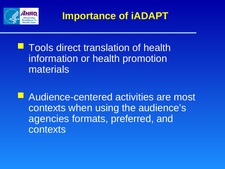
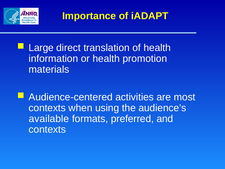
Tools: Tools -> Large (41, 48)
agencies: agencies -> available (49, 119)
